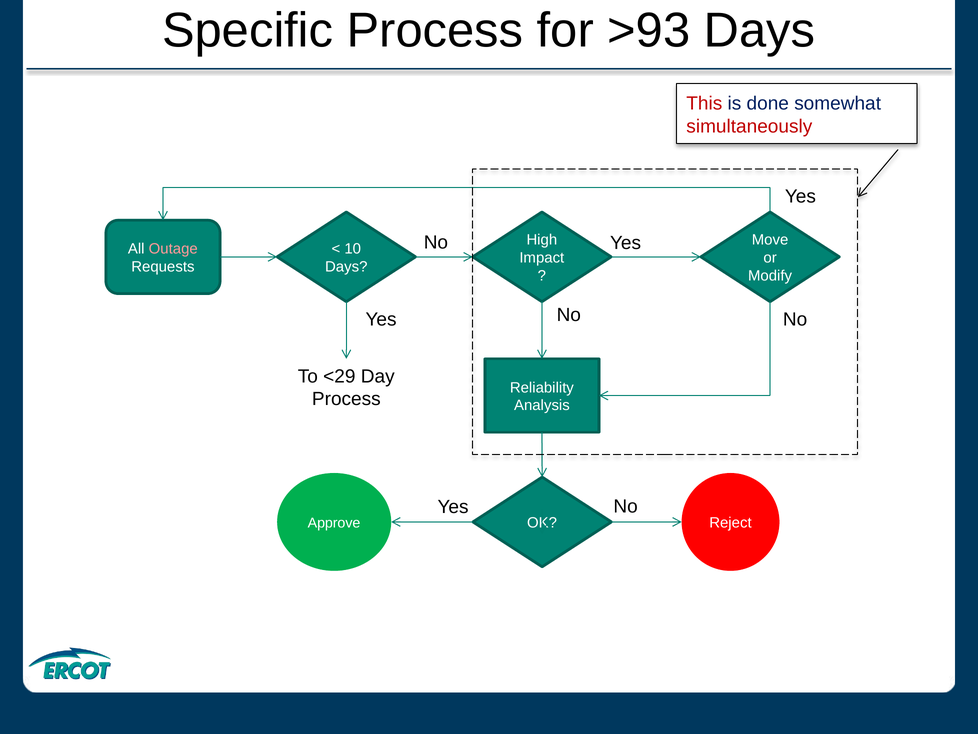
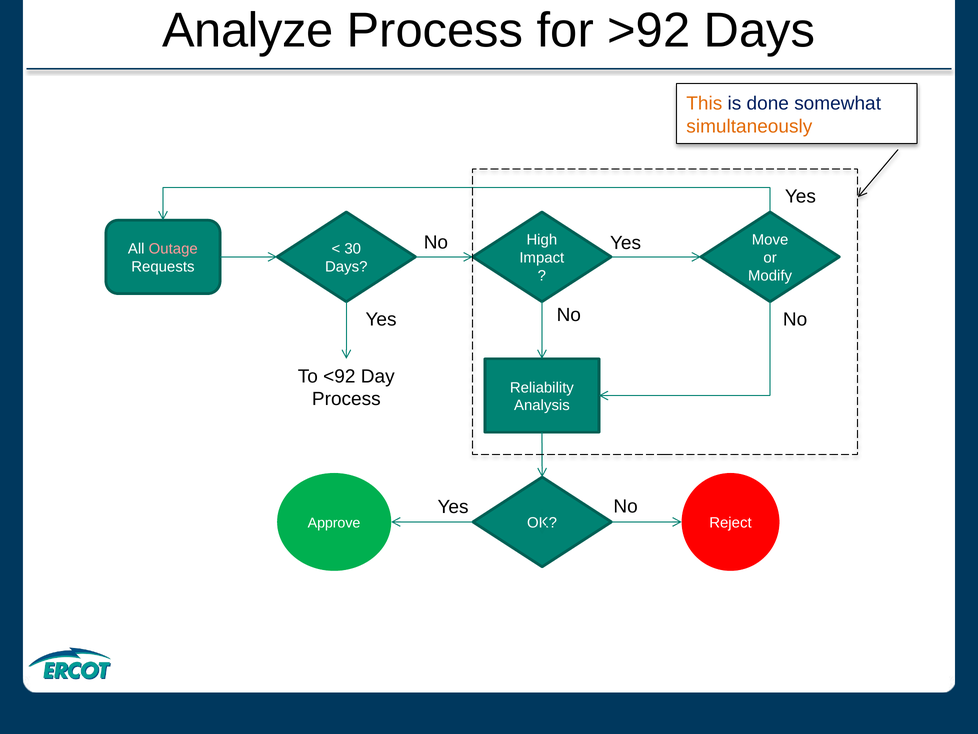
Specific: Specific -> Analyze (248, 31)
>93: >93 -> >92 (649, 31)
This colour: red -> orange (704, 103)
simultaneously colour: red -> orange (749, 126)
10: 10 -> 30 (353, 249)
<29: <29 -> <92 (339, 376)
